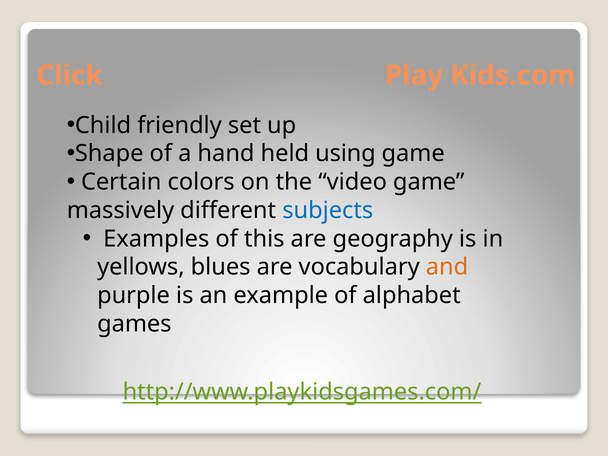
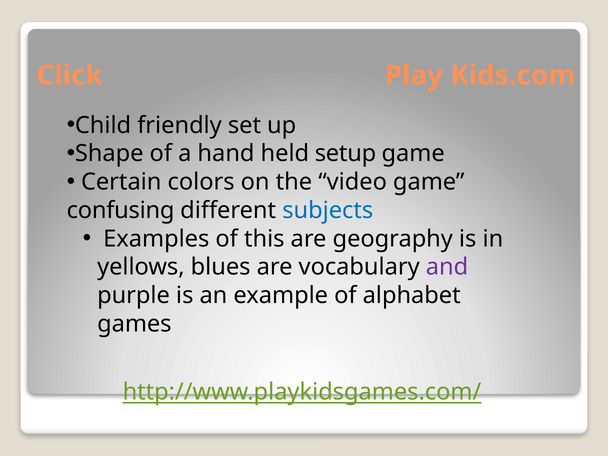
using: using -> setup (345, 154)
massively: massively -> confusing (121, 210)
and colour: orange -> purple (447, 267)
